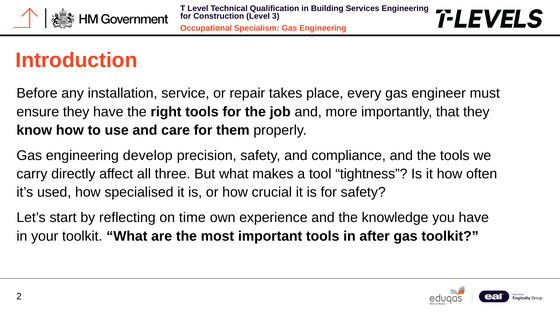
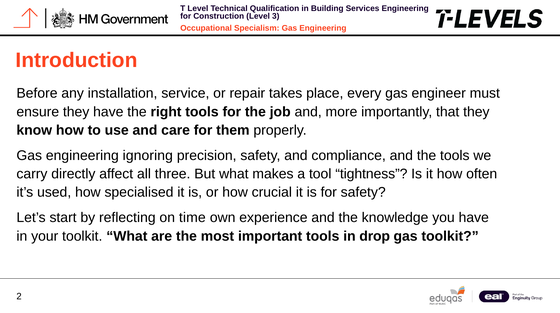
develop: develop -> ignoring (148, 156)
after: after -> drop (375, 236)
